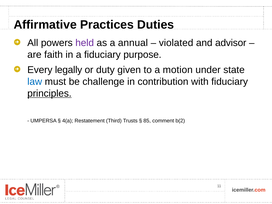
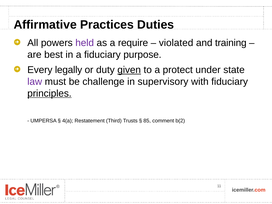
annual: annual -> require (133, 43)
advisor: advisor -> training (231, 43)
faith: faith -> best (54, 55)
given underline: none -> present (129, 70)
motion: motion -> protect (178, 70)
law colour: blue -> purple (35, 82)
contribution: contribution -> supervisory (163, 82)
